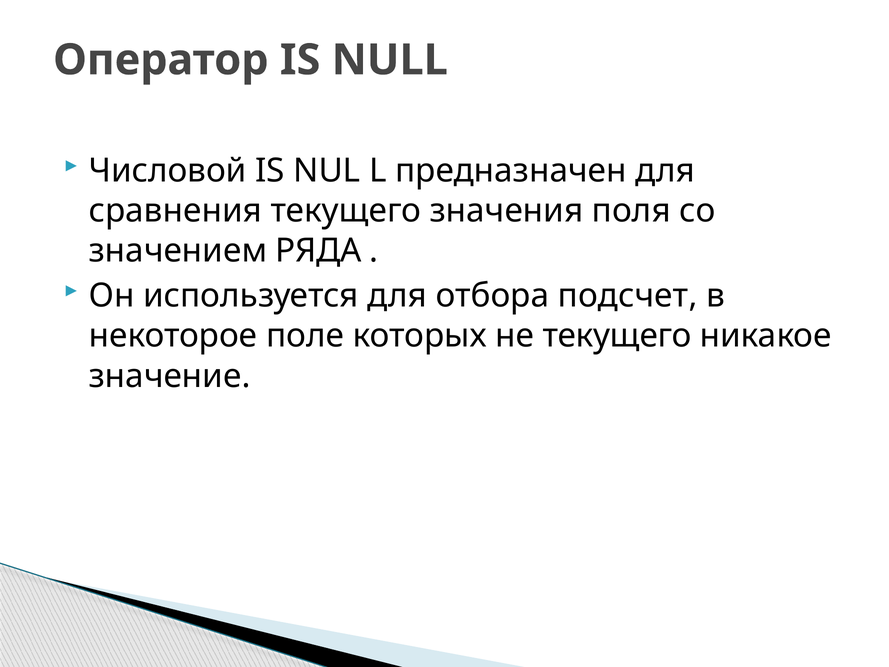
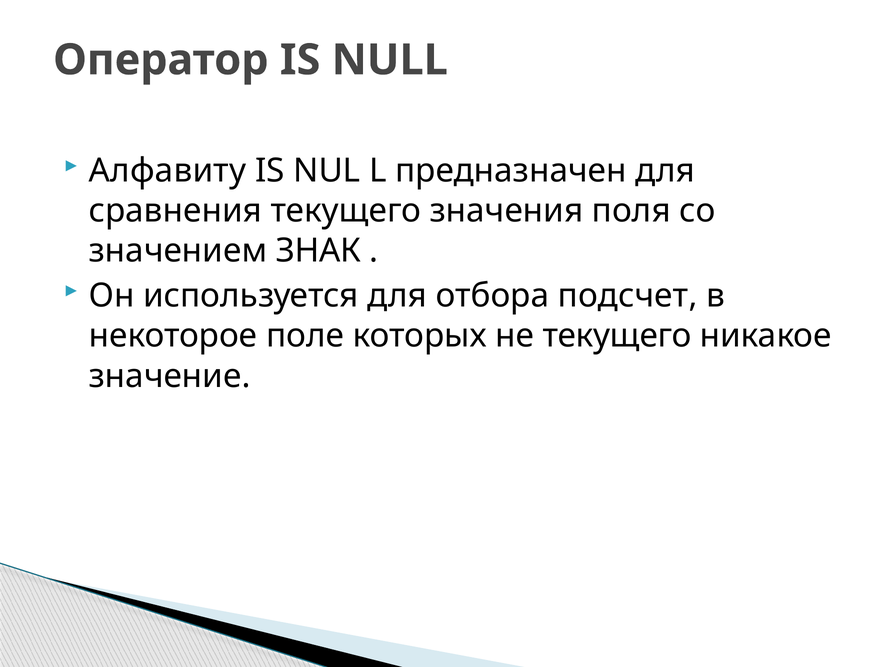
Числовой: Числовой -> Алфавиту (167, 171)
РЯДА: РЯДА -> ЗНАК (318, 251)
